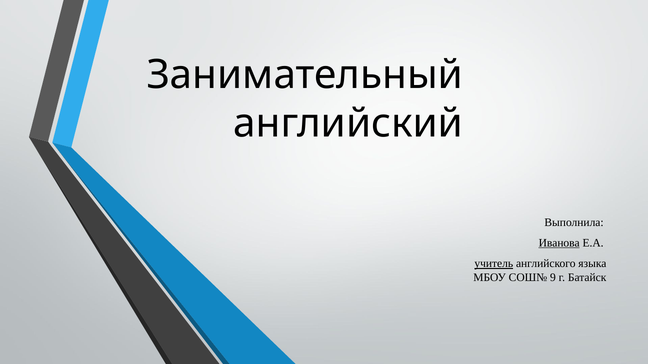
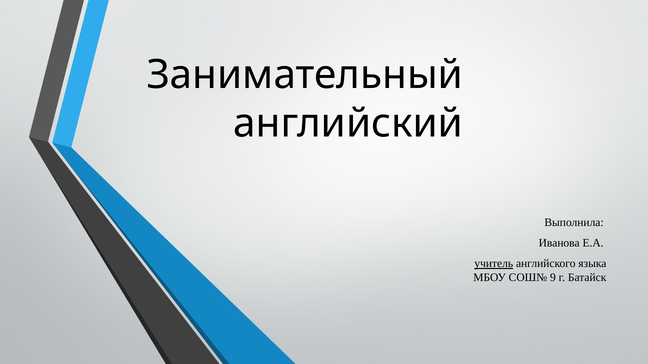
Иванова underline: present -> none (559, 243)
